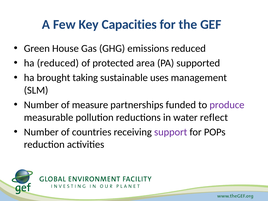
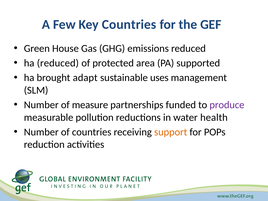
Key Capacities: Capacities -> Countries (129, 24)
taking: taking -> adapt (85, 78)
reflect: reflect -> health (214, 117)
support colour: purple -> orange (171, 132)
